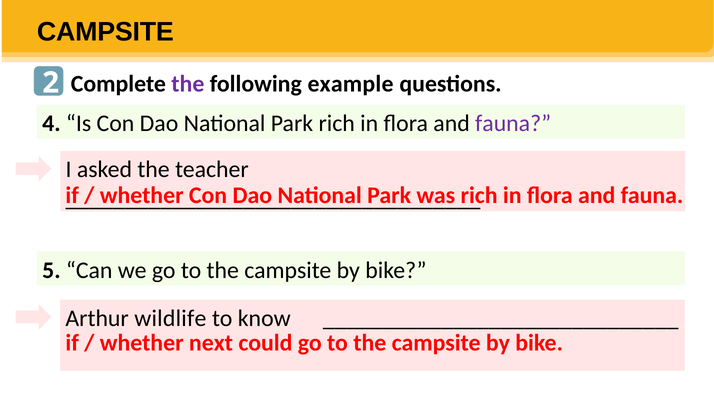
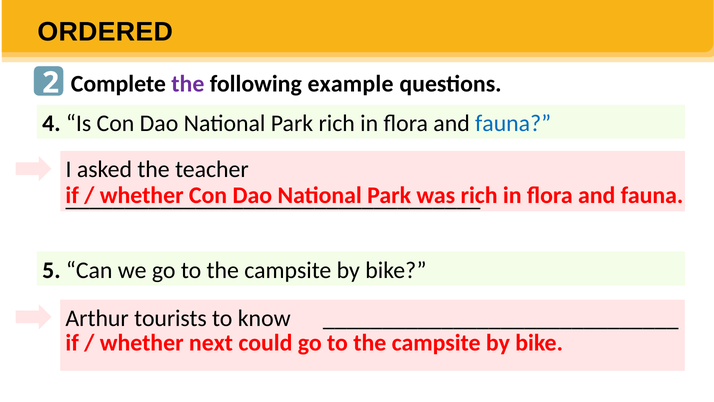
CAMPSITE: CAMPSITE -> ORDERED (105, 32)
fauna colour: purple -> blue (513, 123)
wildlife: wildlife -> tourists (170, 318)
